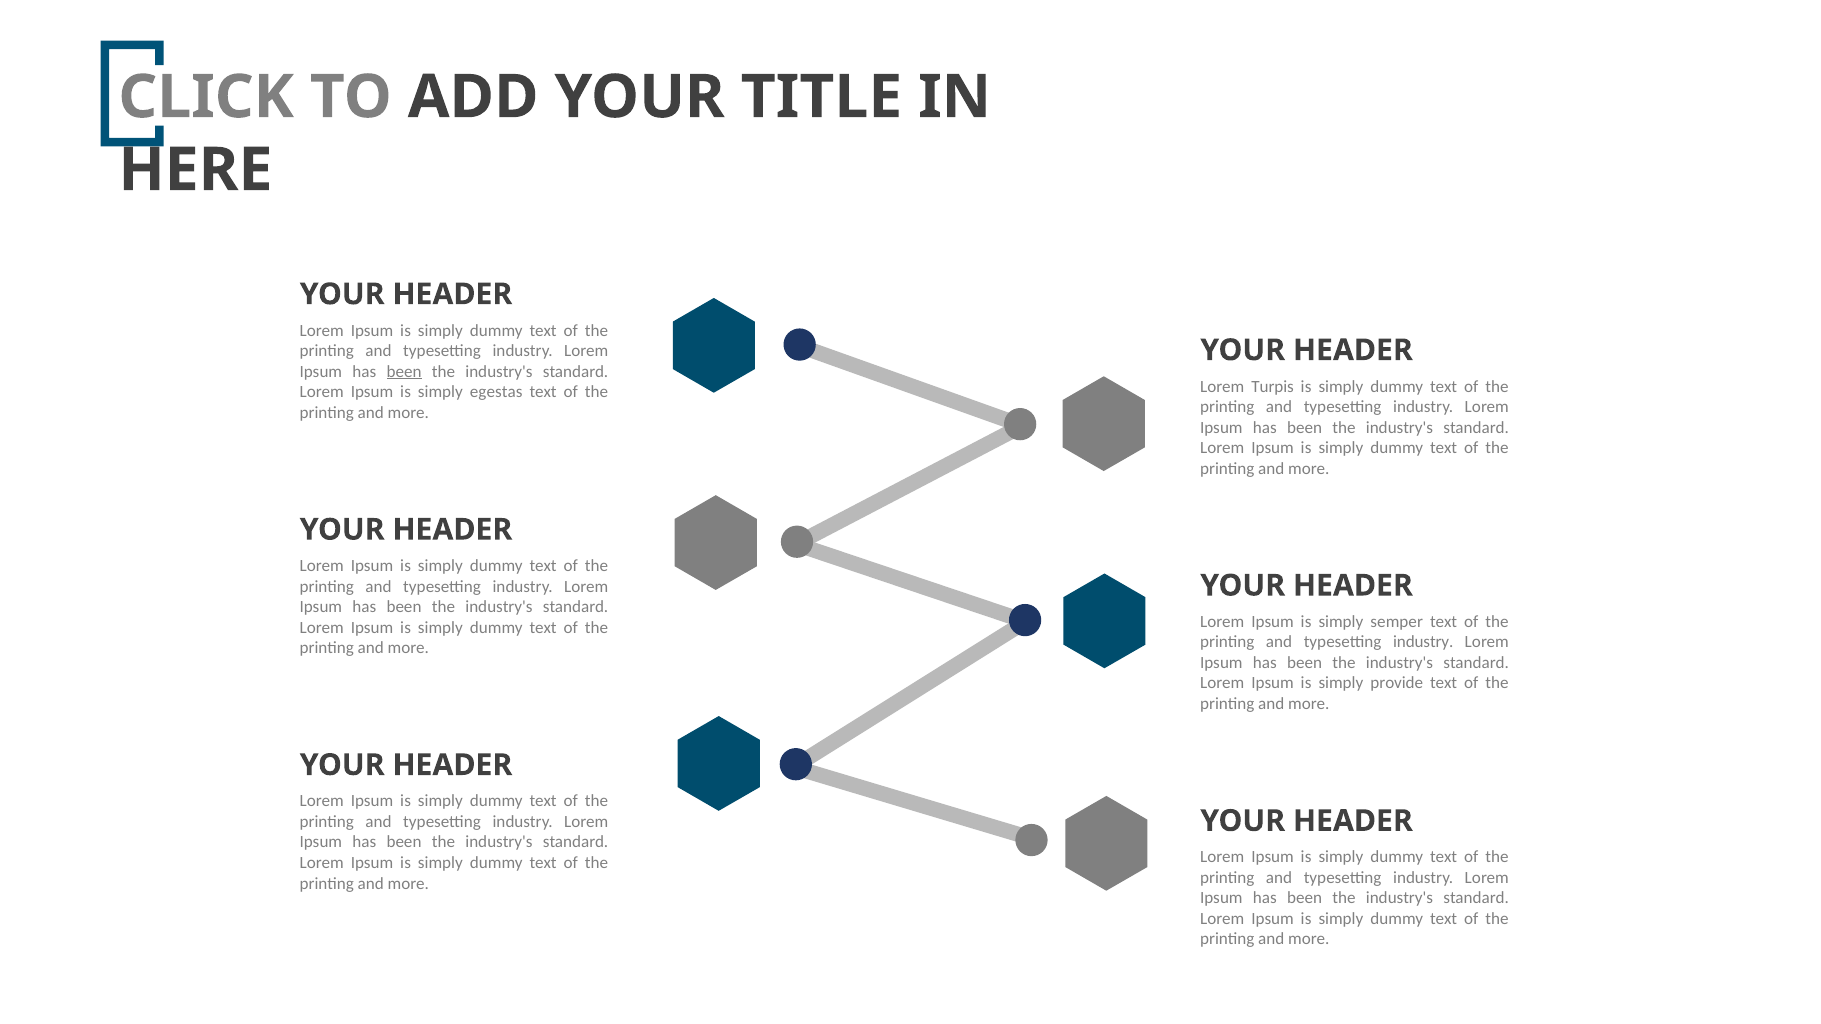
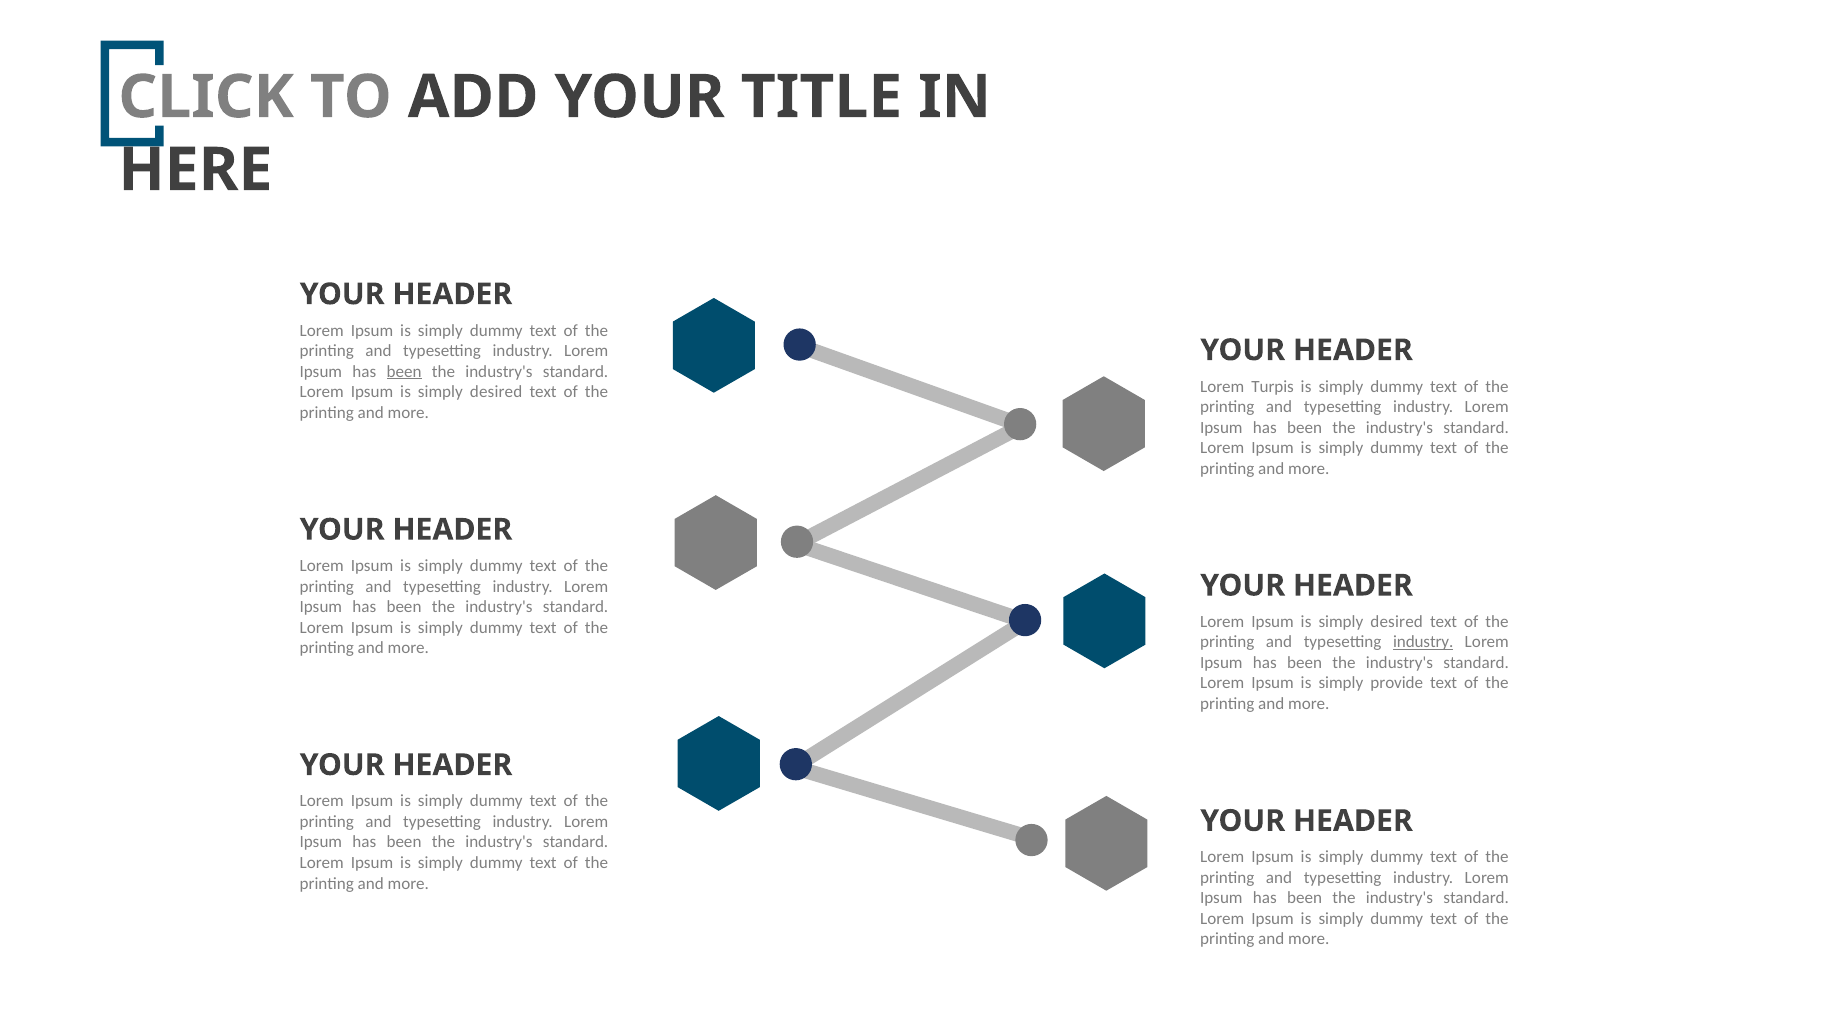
egestas: egestas -> desired (496, 392)
semper: semper -> desired (1397, 622)
industry underline: none -> present (1423, 642)
